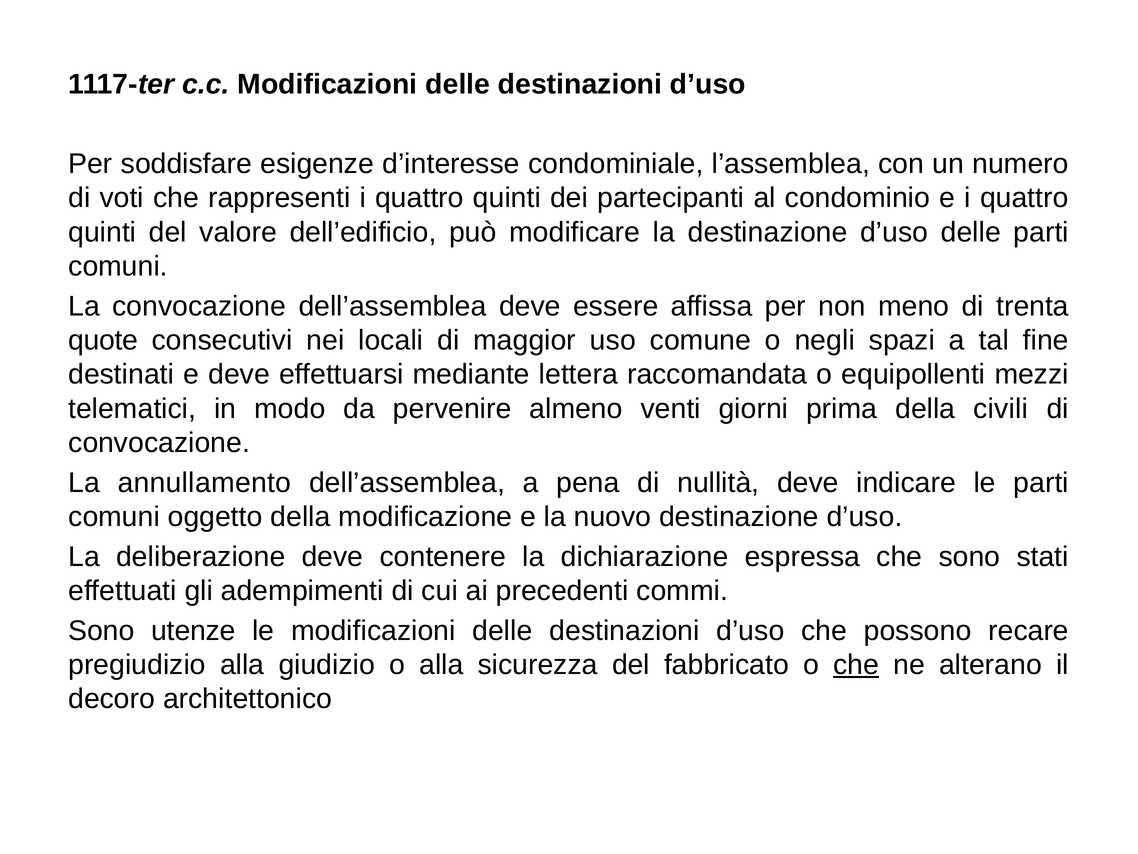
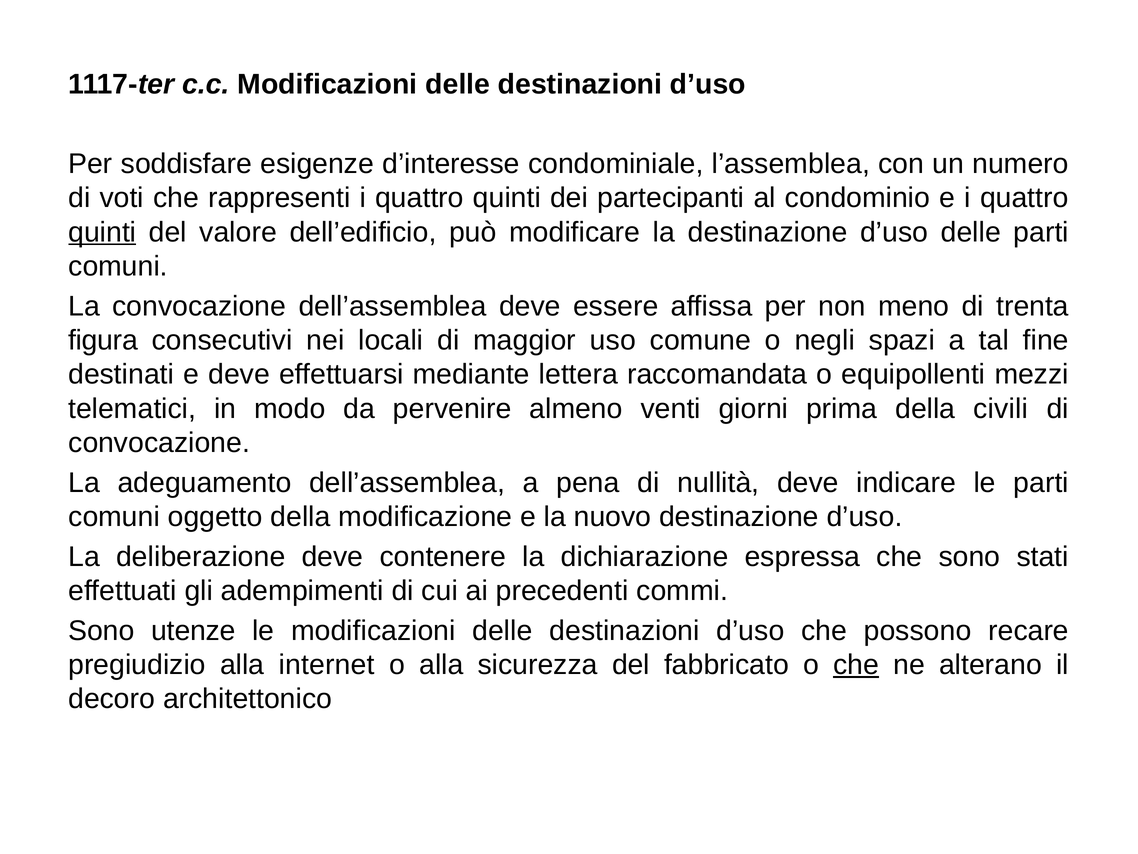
quinti underline: none -> present (102, 232)
quote: quote -> figura (103, 340)
annullamento: annullamento -> adeguamento (205, 482)
giudizio: giudizio -> internet (327, 664)
